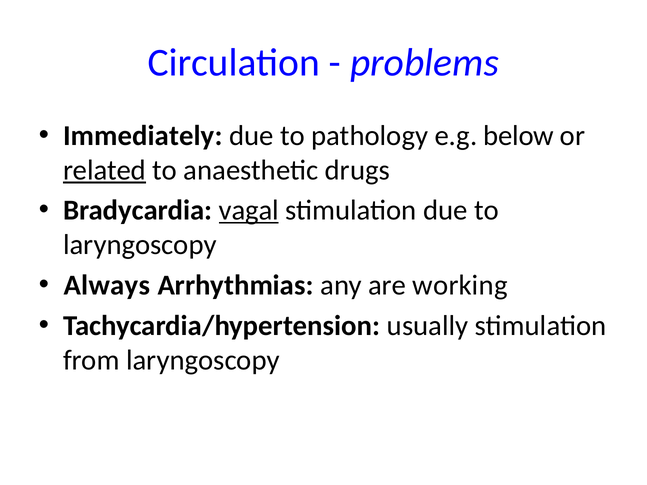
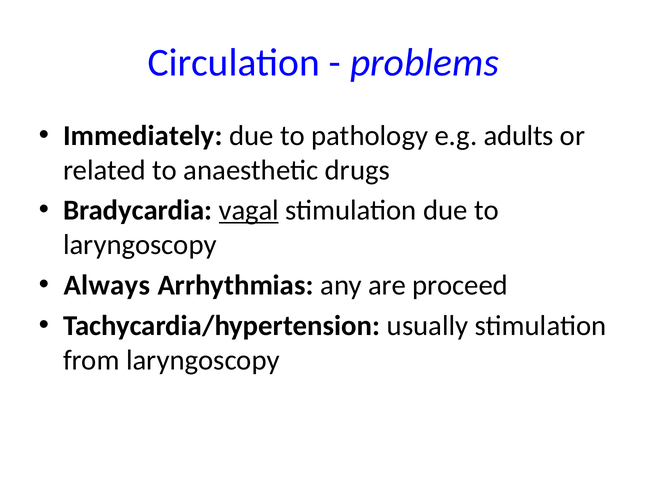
below: below -> adults (519, 136)
related underline: present -> none (105, 170)
working: working -> proceed (460, 285)
